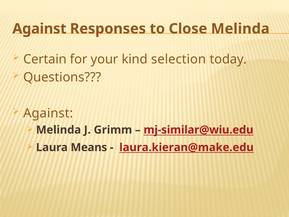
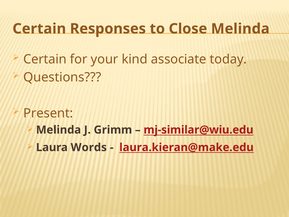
Against: Against -> Certain (39, 29)
selection: selection -> associate (179, 59)
Against: Against -> Present (48, 113)
Means: Means -> Words (89, 147)
